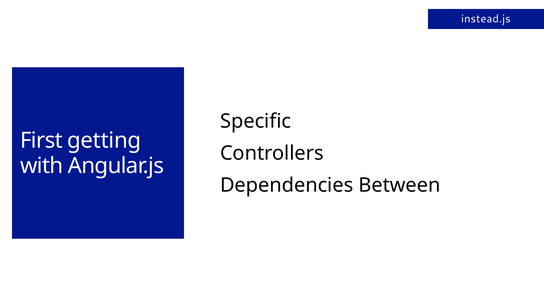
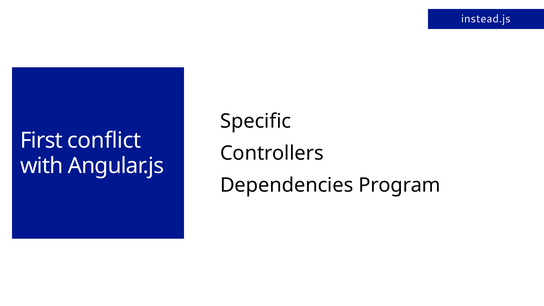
getting: getting -> conflict (104, 141)
Between: Between -> Program (400, 185)
